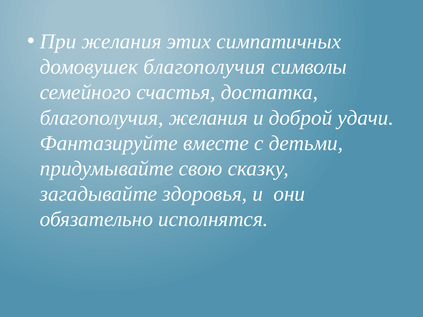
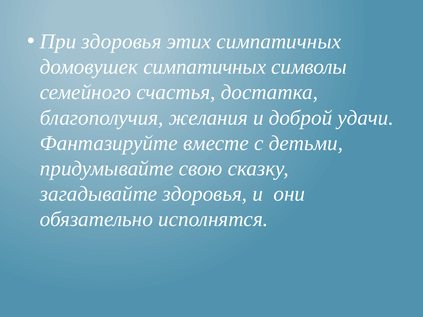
При желания: желания -> здоровья (122, 42)
домовушек благополучия: благополучия -> симпатичных (205, 67)
